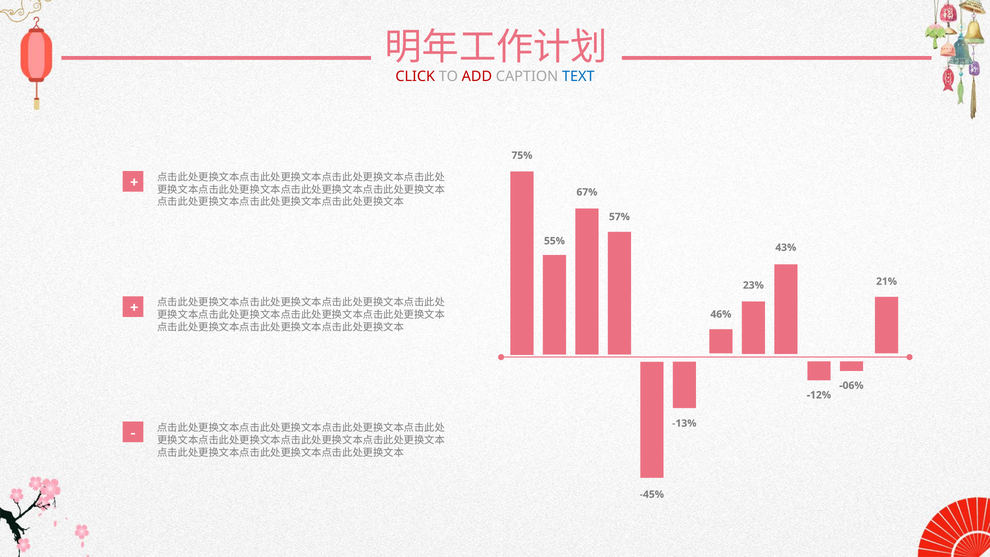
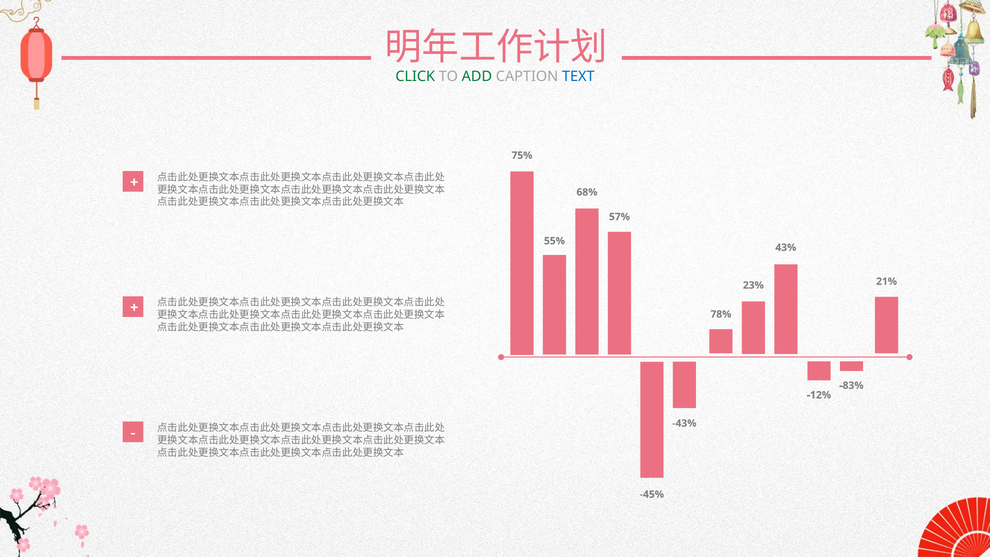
CLICK colour: red -> green (415, 76)
ADD colour: red -> green (477, 76)
67%: 67% -> 68% (587, 192)
46%: 46% -> 78% (721, 314)
-06%: -06% -> -83% (851, 386)
-13%: -13% -> -43% (684, 423)
